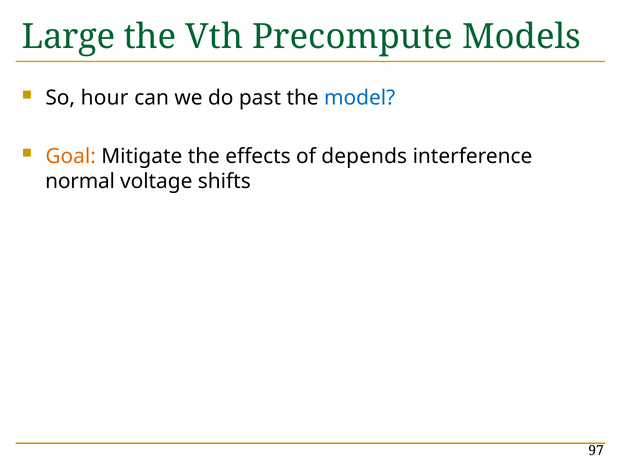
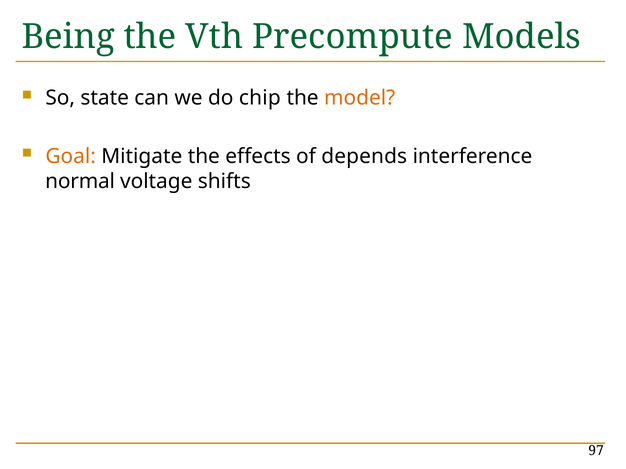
Large: Large -> Being (68, 37)
hour: hour -> state (105, 98)
past: past -> chip (260, 98)
model colour: blue -> orange (360, 98)
